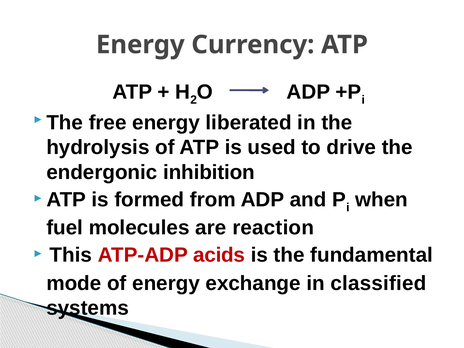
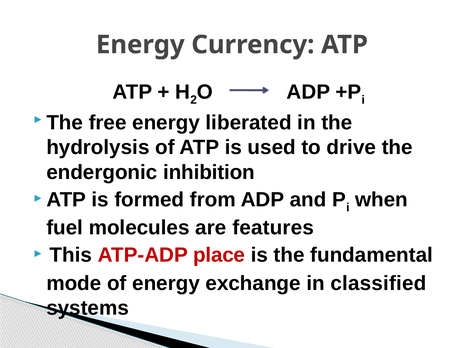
reaction: reaction -> features (273, 228)
acids: acids -> place (219, 255)
